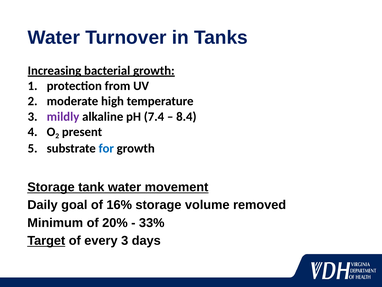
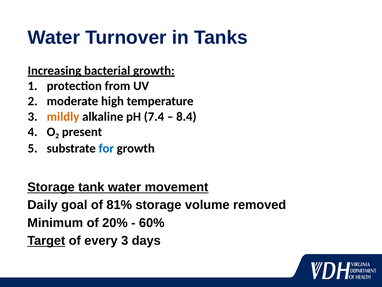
mildly colour: purple -> orange (63, 116)
16%: 16% -> 81% (119, 205)
33%: 33% -> 60% (152, 222)
